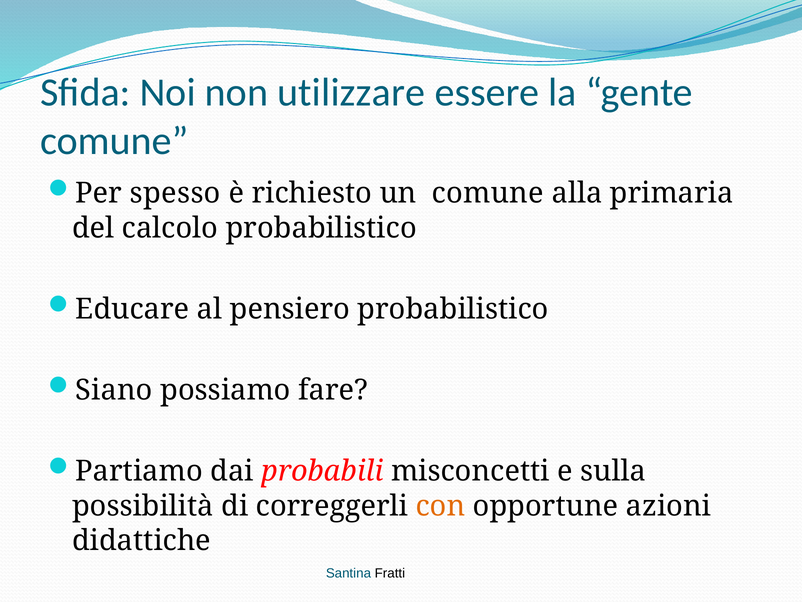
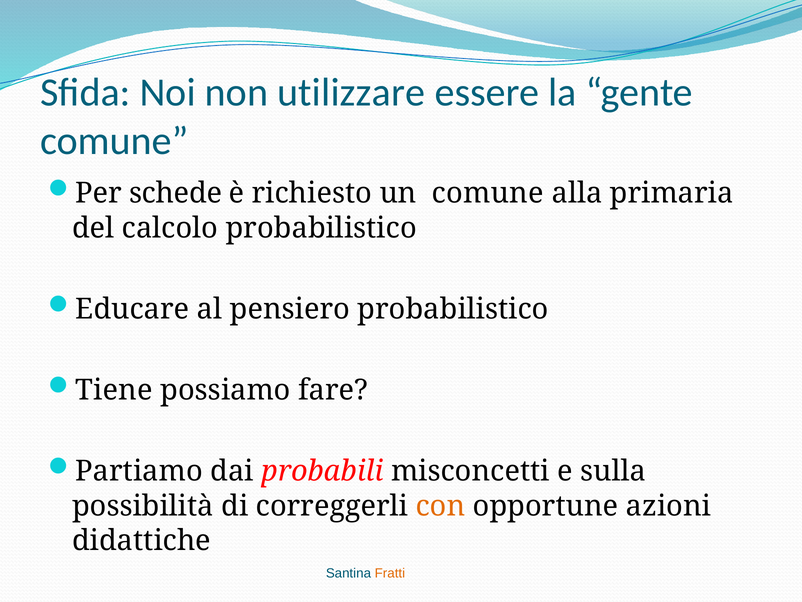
spesso: spesso -> schede (176, 193)
Siano: Siano -> Tiene (114, 390)
Fratti colour: black -> orange (390, 573)
